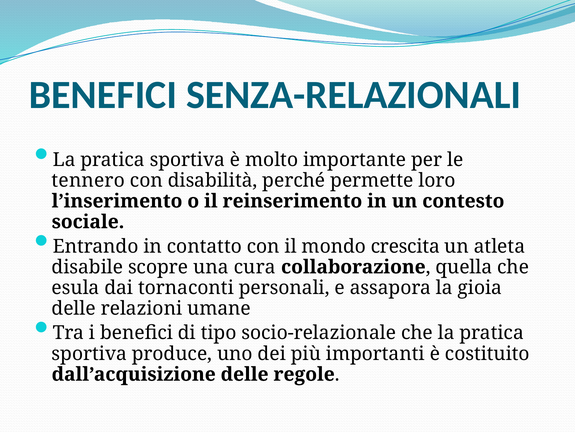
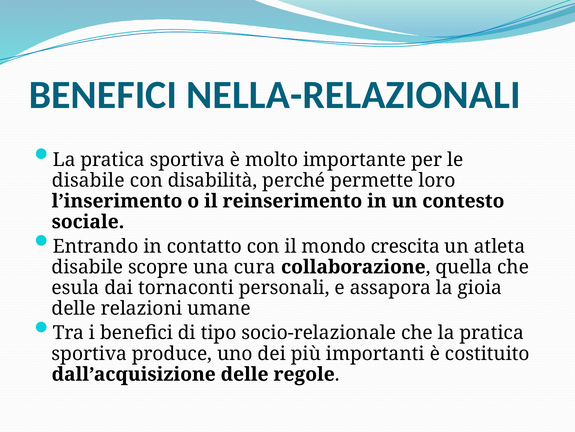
SENZA-RELAZIONALI: SENZA-RELAZIONALI -> NELLA-RELAZIONALI (353, 95)
tennero: tennero -> disabile (88, 180)
